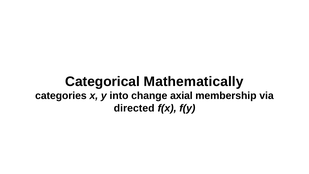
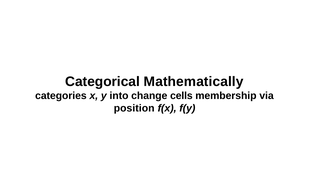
axial: axial -> cells (181, 96)
directed: directed -> position (134, 108)
